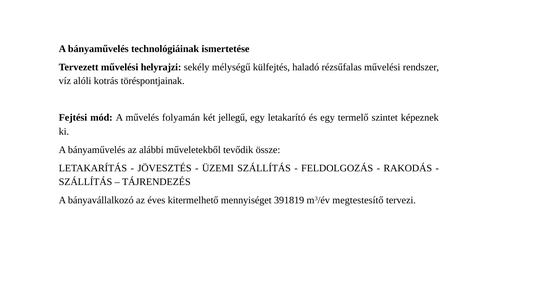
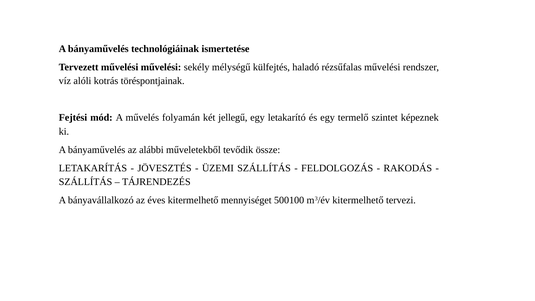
művelési helyrajzi: helyrajzi -> művelési (161, 67)
391819: 391819 -> 500100 (289, 200)
m3/év megtestesítő: megtestesítő -> kitermelhető (358, 200)
